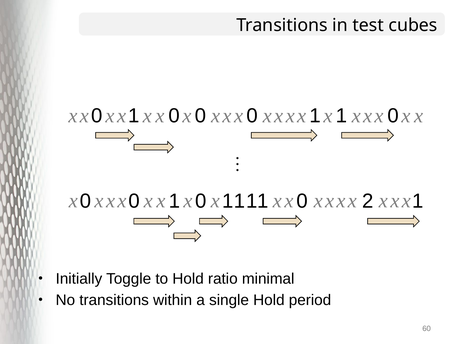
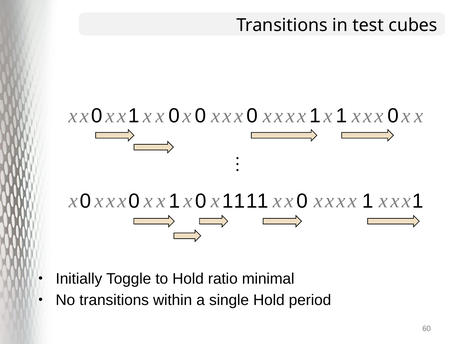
2: 2 -> 1 (368, 201)
